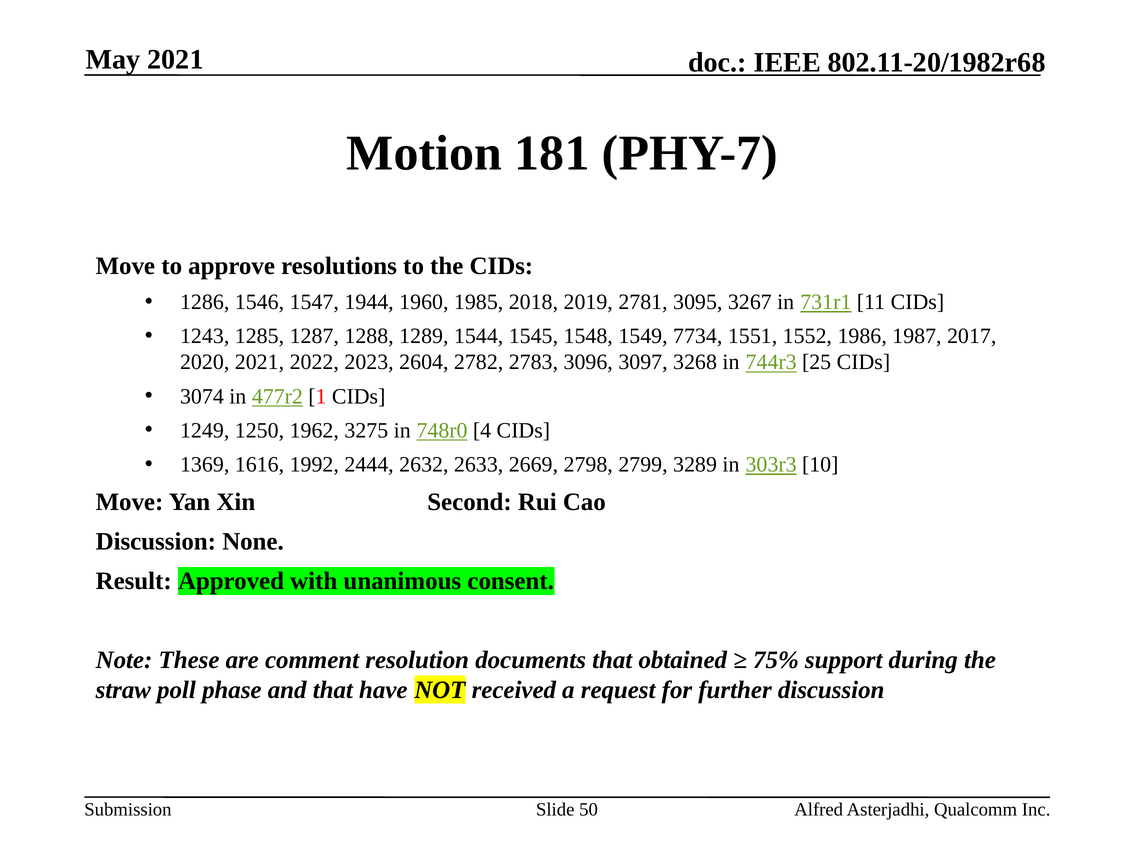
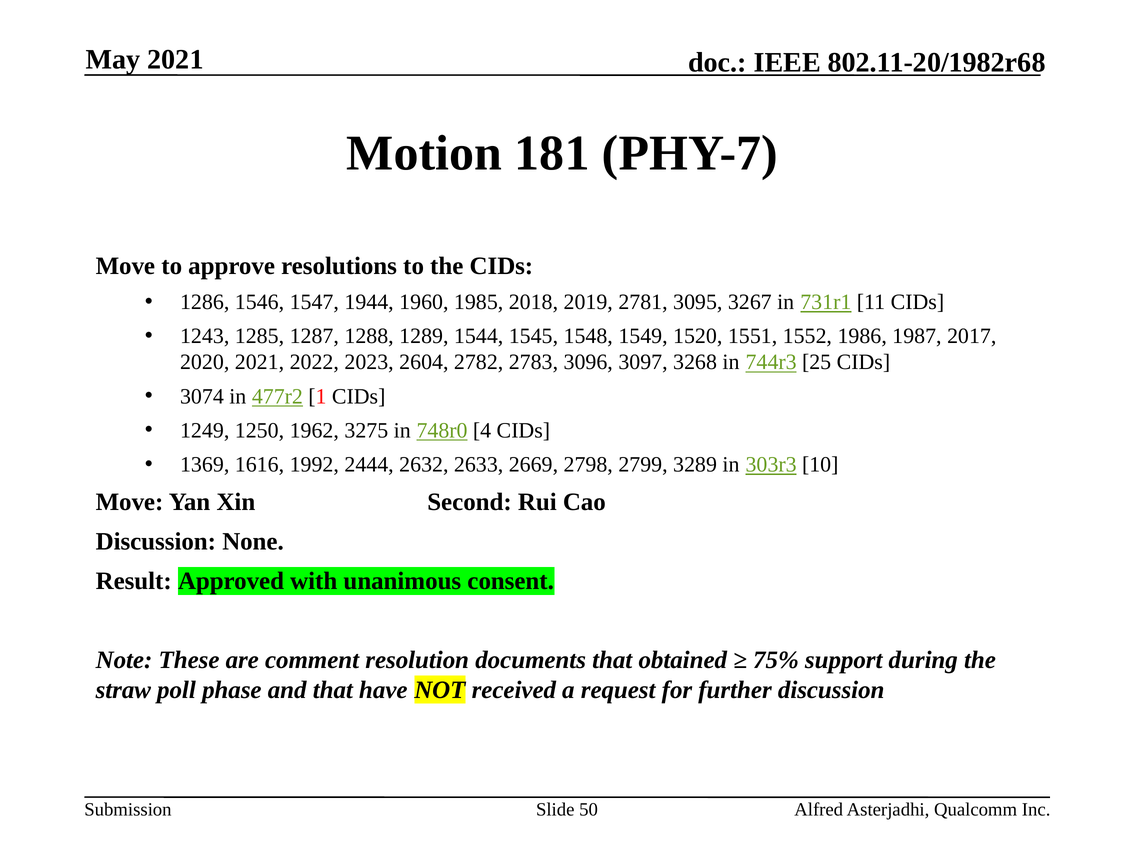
7734: 7734 -> 1520 (698, 336)
